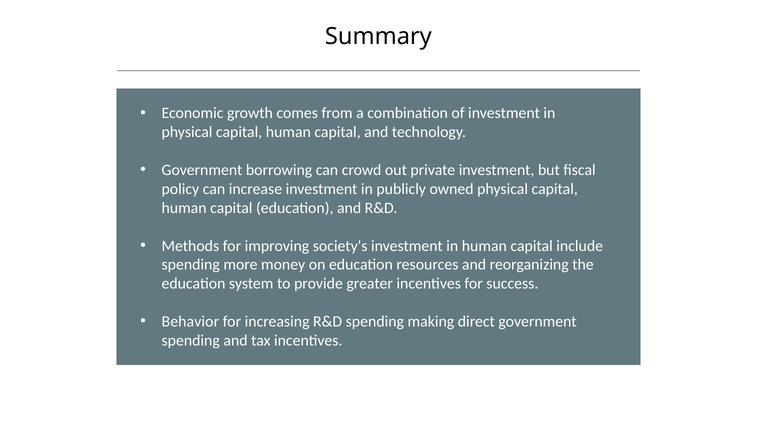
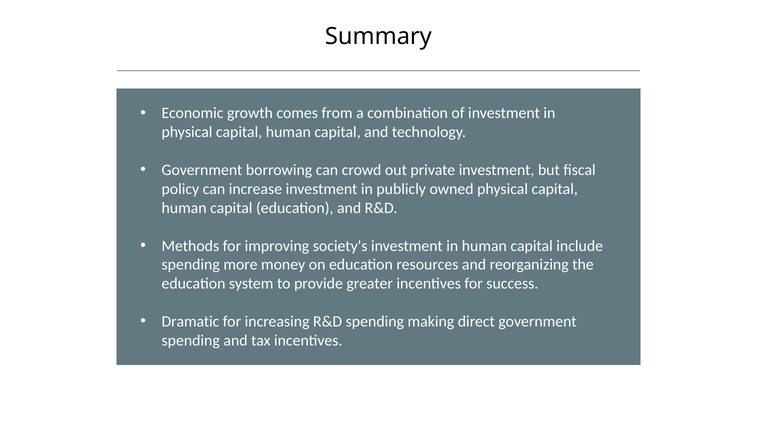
Behavior: Behavior -> Dramatic (190, 321)
